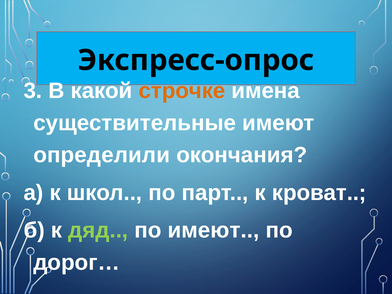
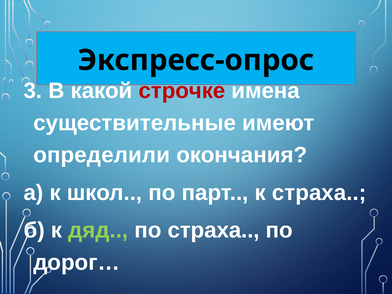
строчке colour: orange -> red (182, 91)
к кроват: кроват -> страха (319, 193)
по имеют: имеют -> страха (214, 230)
